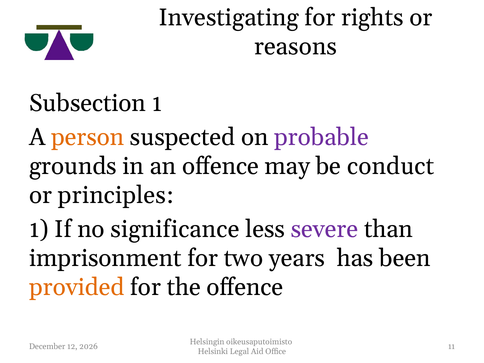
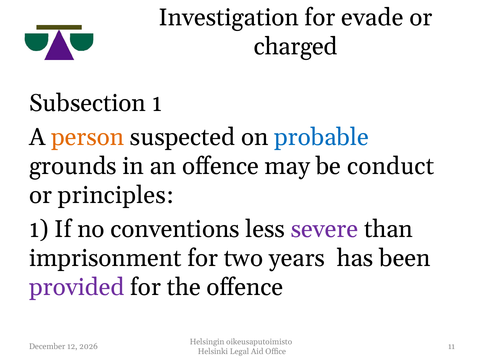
Investigating: Investigating -> Investigation (229, 17)
rights: rights -> evade (372, 17)
reasons: reasons -> charged (296, 46)
probable colour: purple -> blue (321, 137)
significance: significance -> conventions (175, 229)
provided colour: orange -> purple (77, 287)
